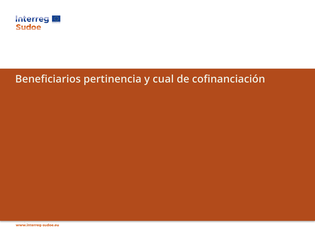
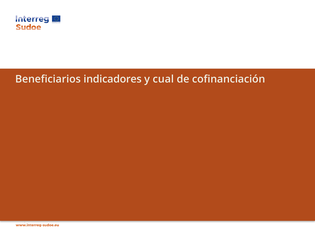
pertinencia: pertinencia -> indicadores (113, 79)
